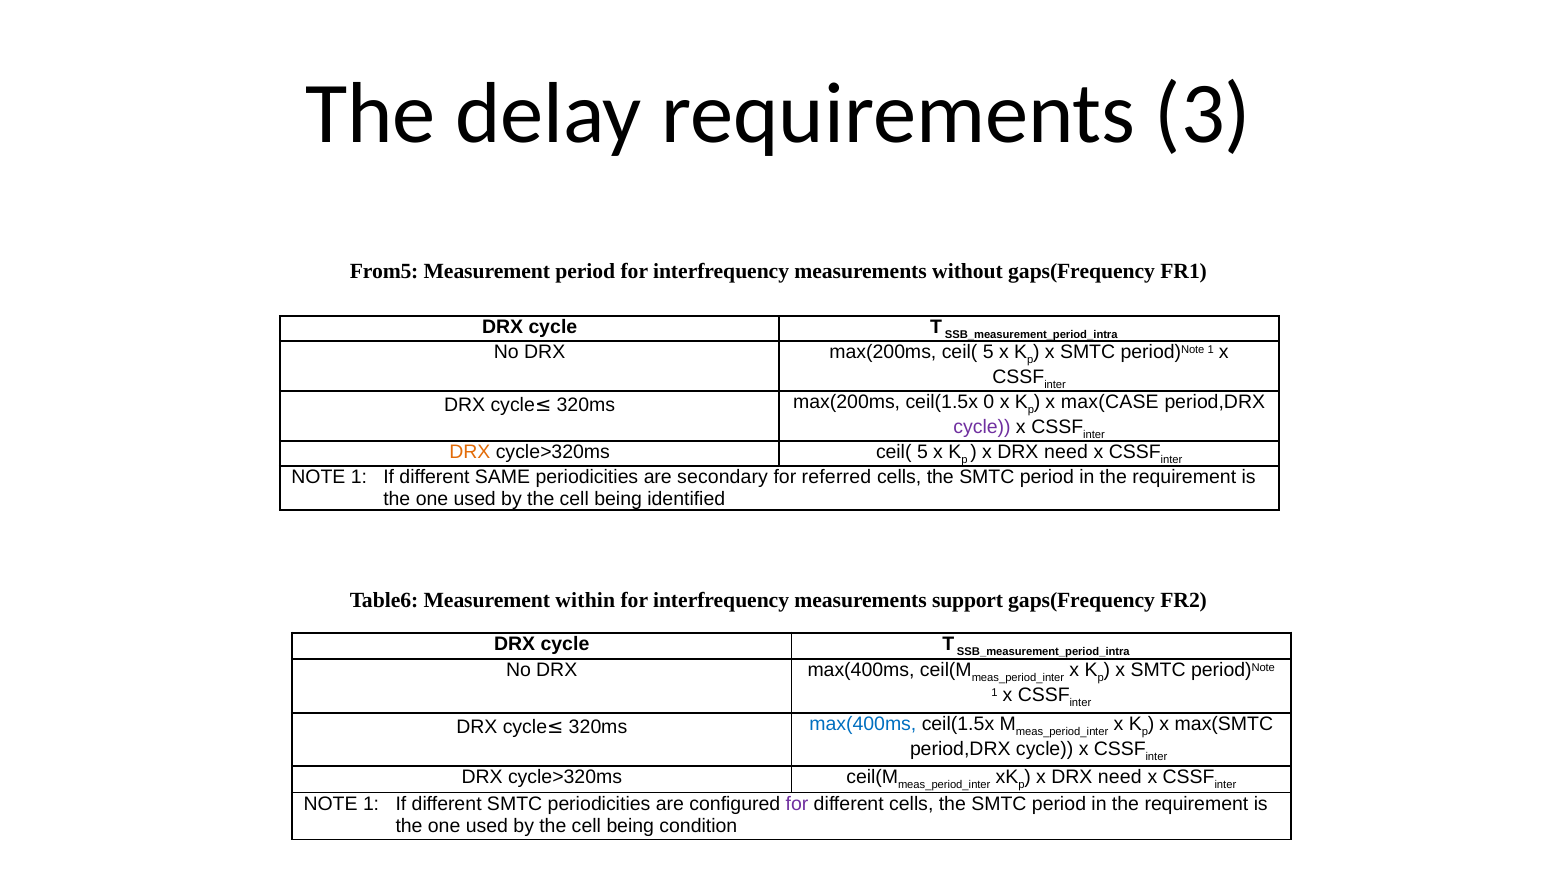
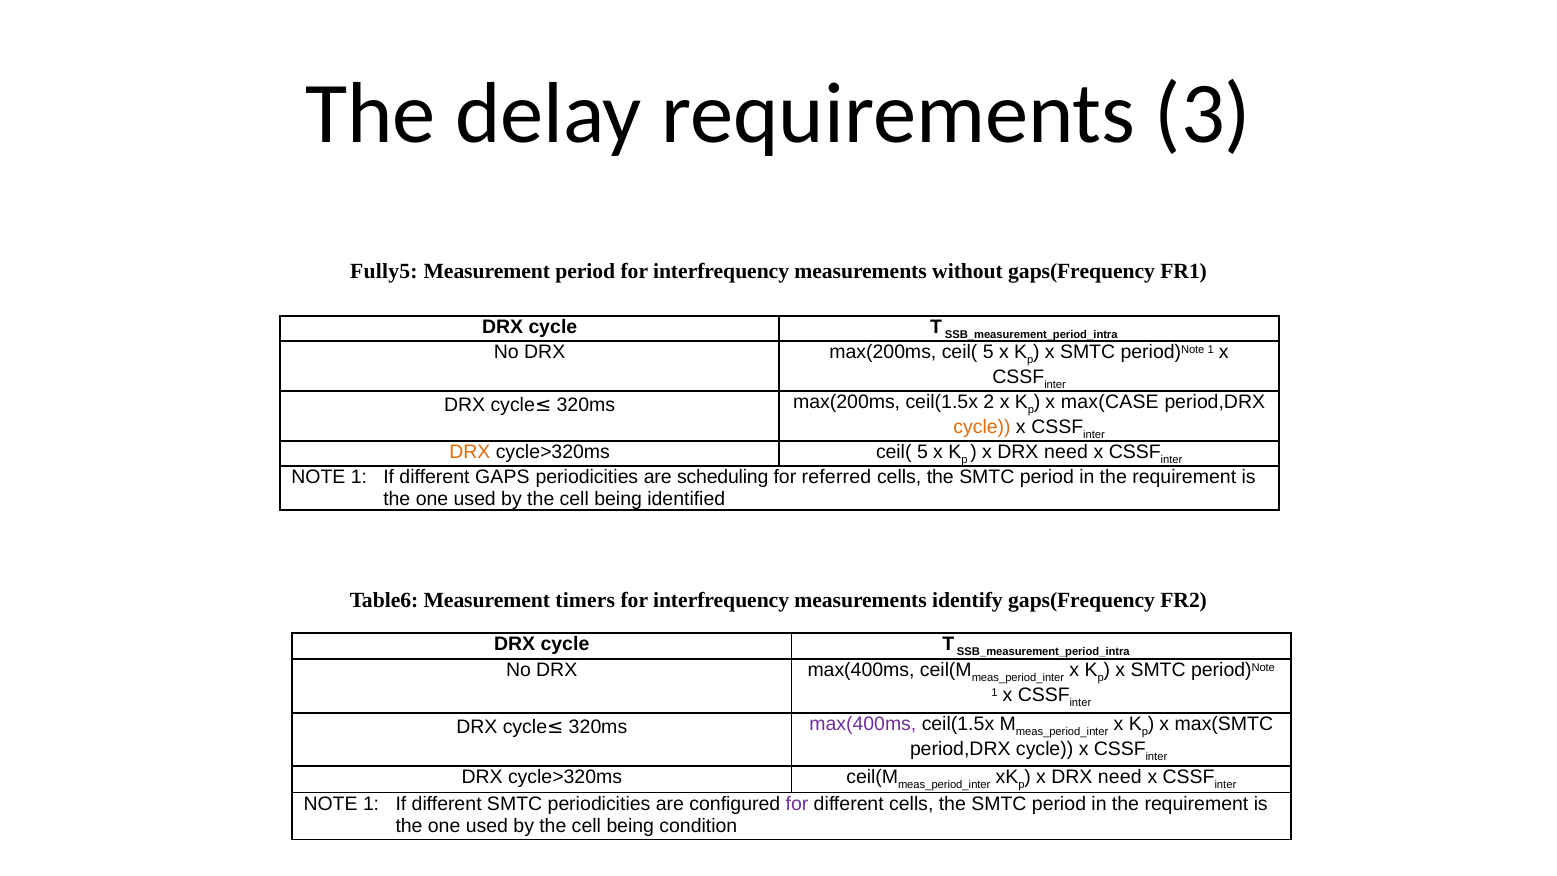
From5: From5 -> Fully5 (384, 271)
0: 0 -> 2 (989, 402)
cycle colour: purple -> orange (982, 427)
SAME: SAME -> GAPS (502, 477)
secondary: secondary -> scheduling (723, 477)
within: within -> timers (585, 600)
support: support -> identify (968, 600)
max(400ms colour: blue -> purple (863, 724)
